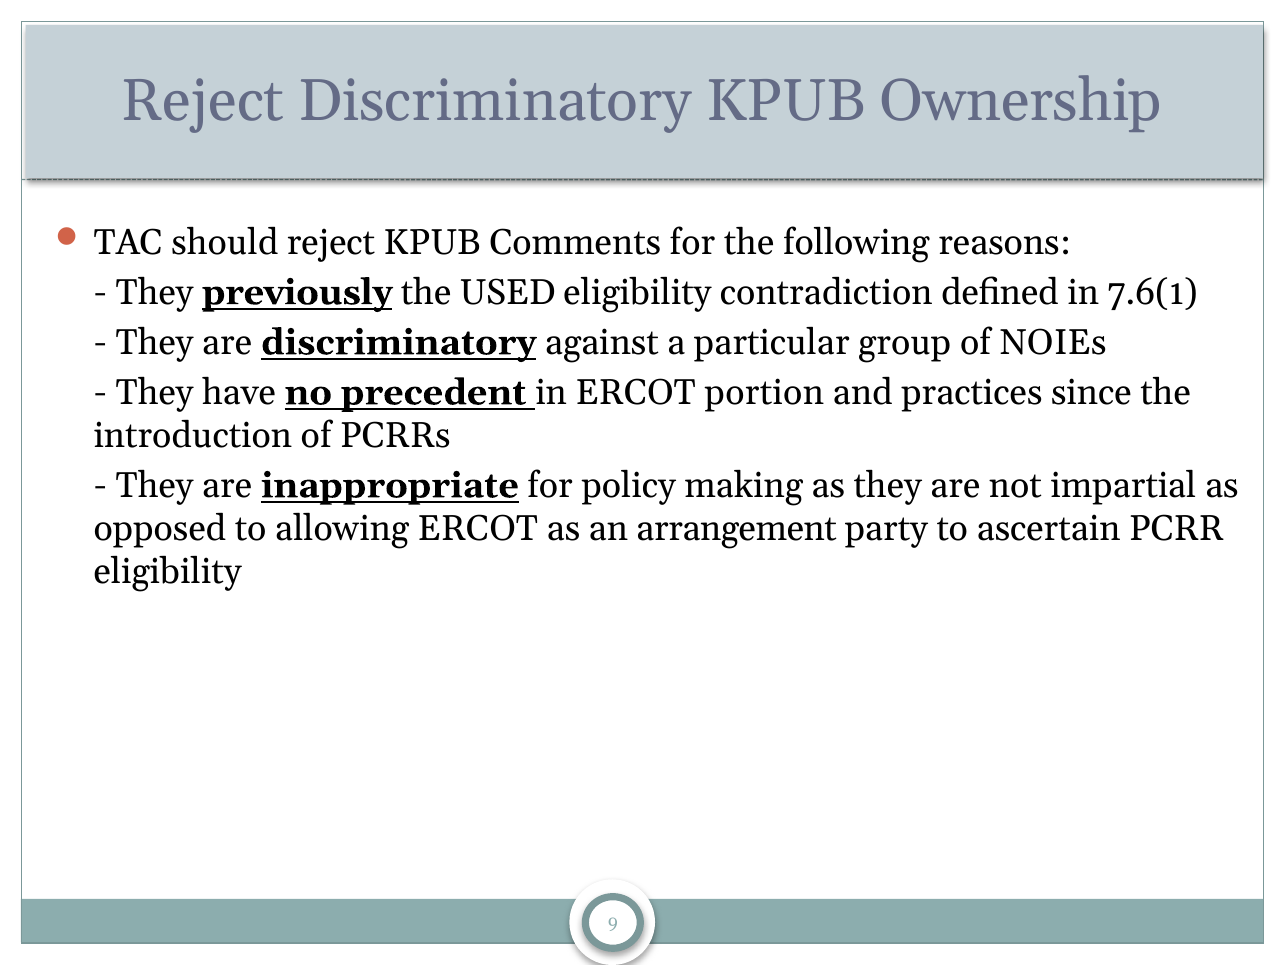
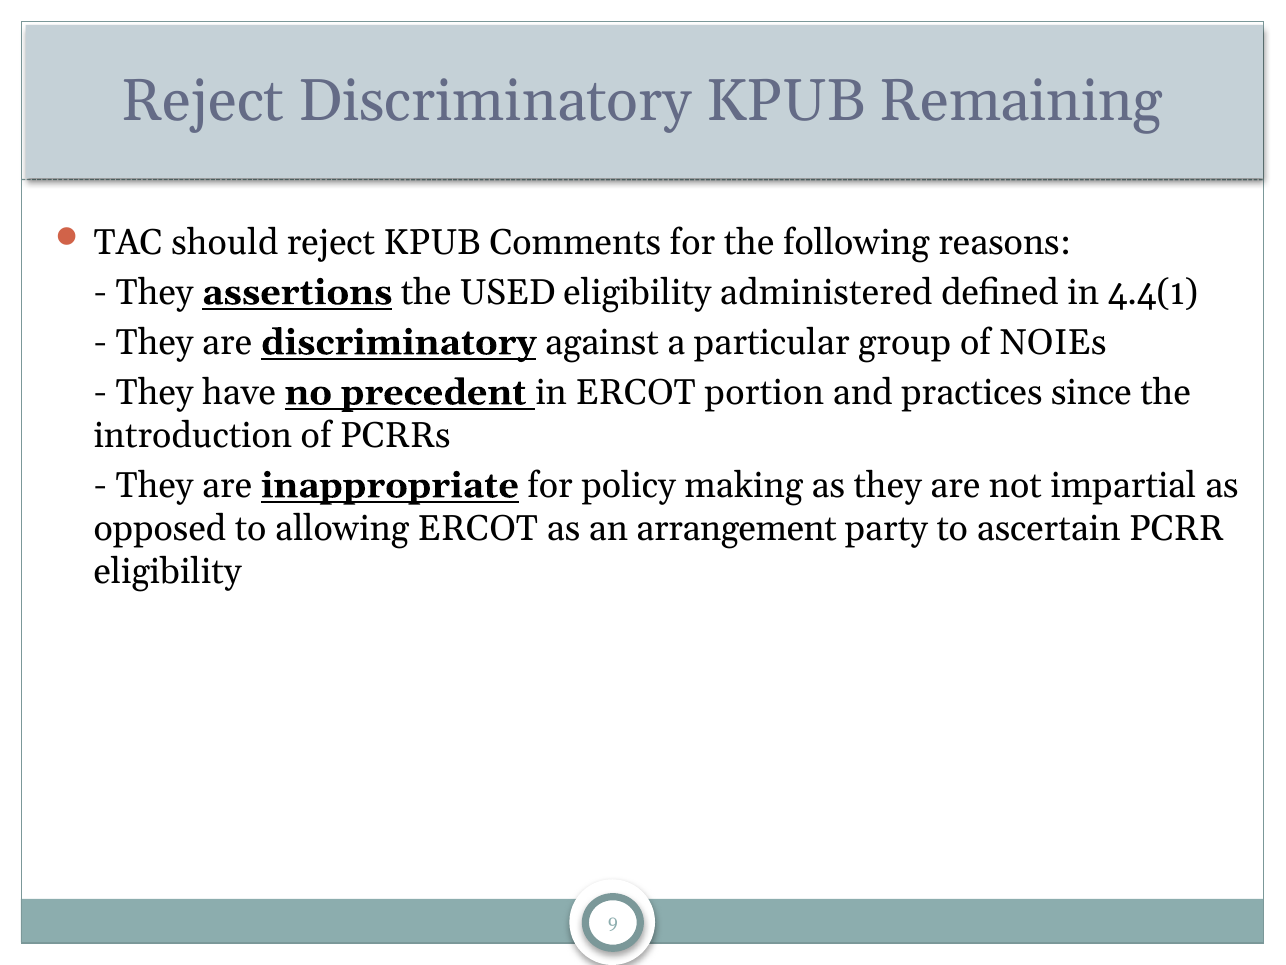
Ownership: Ownership -> Remaining (1021, 101)
previously: previously -> assertions (297, 292)
contradiction: contradiction -> administered (826, 292)
7.6(1: 7.6(1 -> 4.4(1 (1153, 292)
